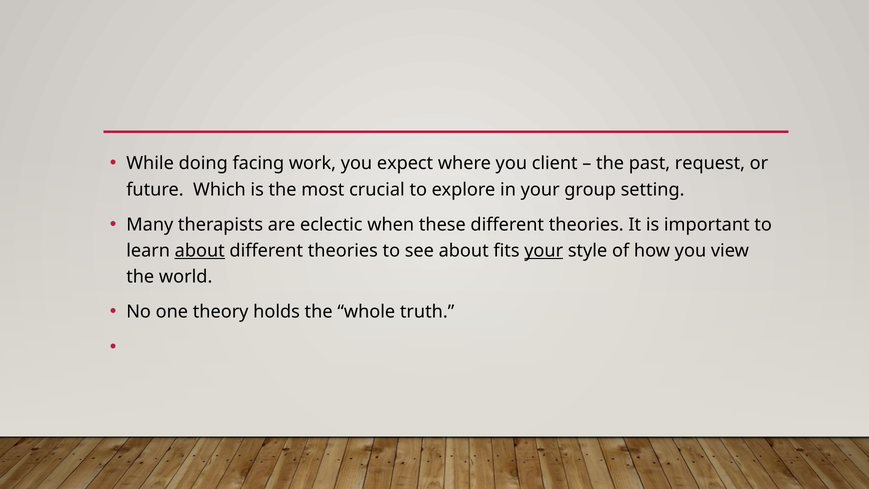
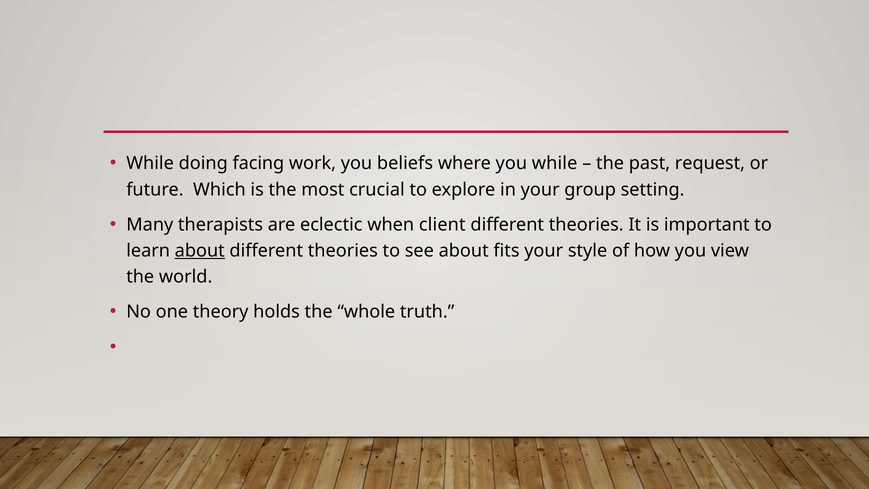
expect: expect -> beliefs (405, 163)
you client: client -> while (555, 163)
these: these -> client (442, 225)
your underline: present -> none (544, 251)
